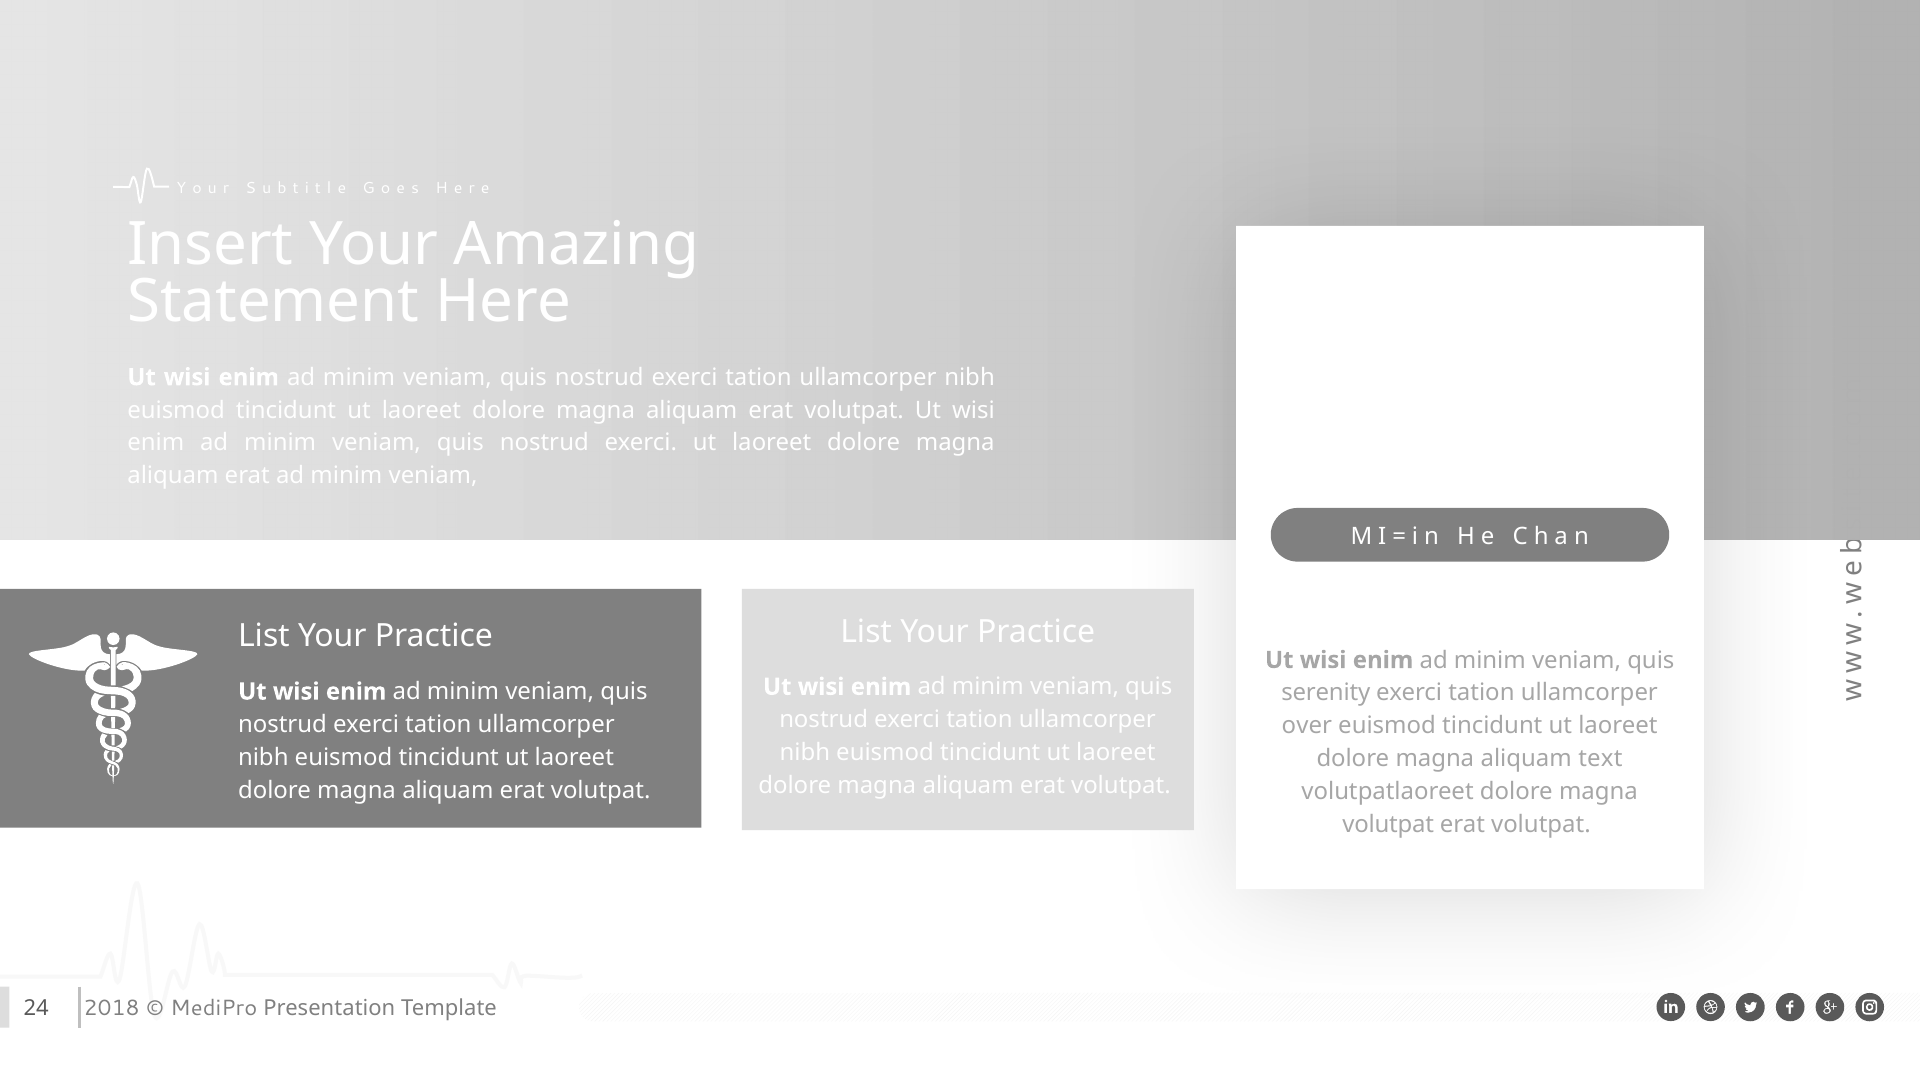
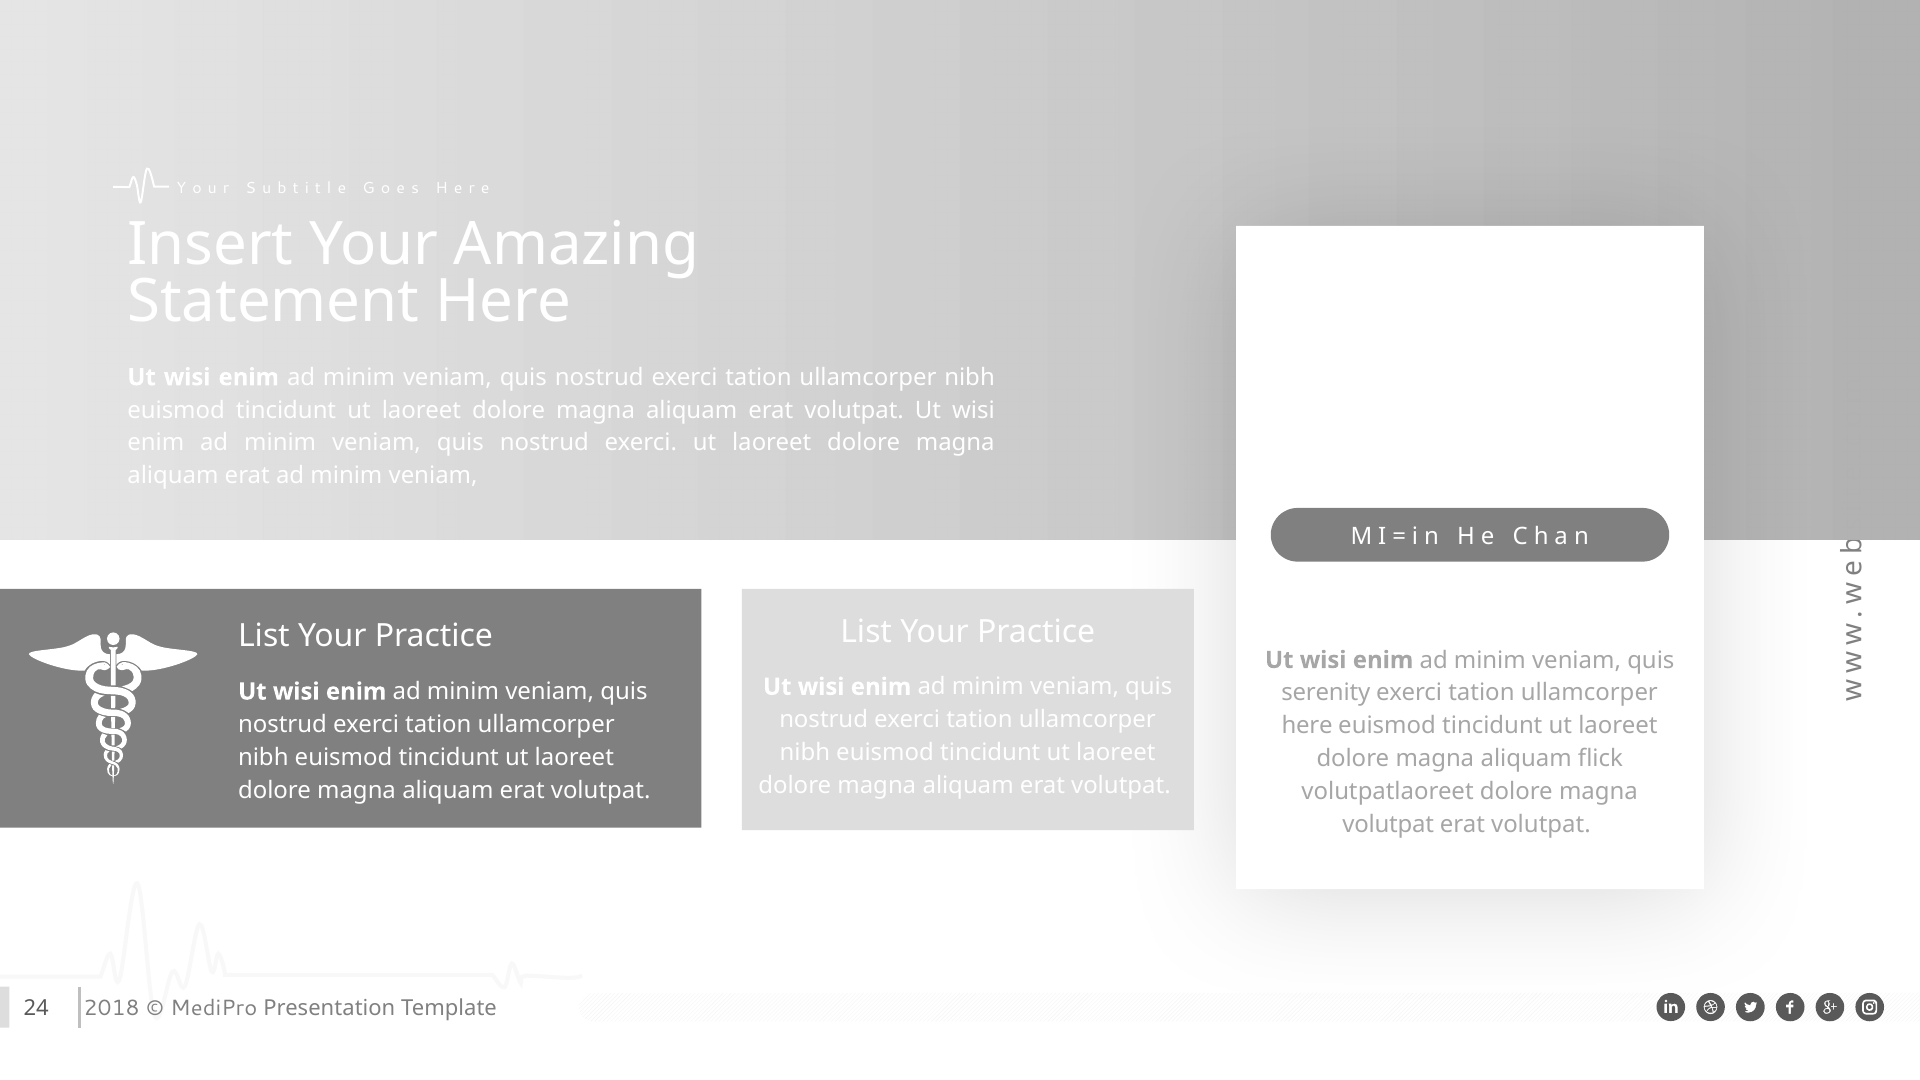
over: over -> here (1307, 726)
text: text -> flick (1601, 759)
